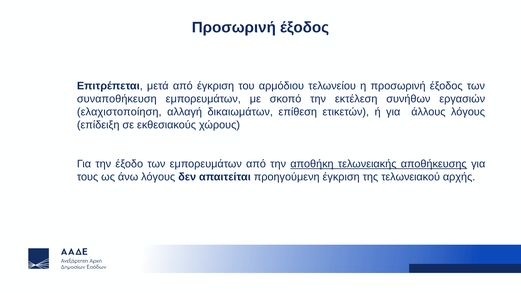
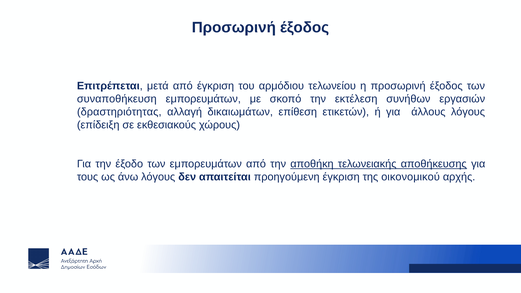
ελαχιστοποίηση: ελαχιστοποίηση -> δραστηριότητας (119, 112)
τελωνειακού: τελωνειακού -> οικονομικού (411, 177)
